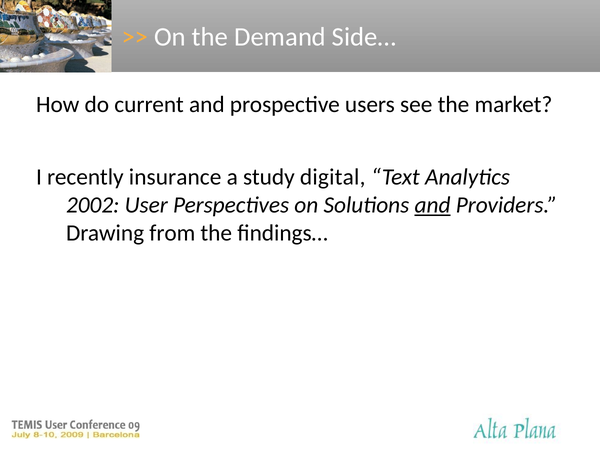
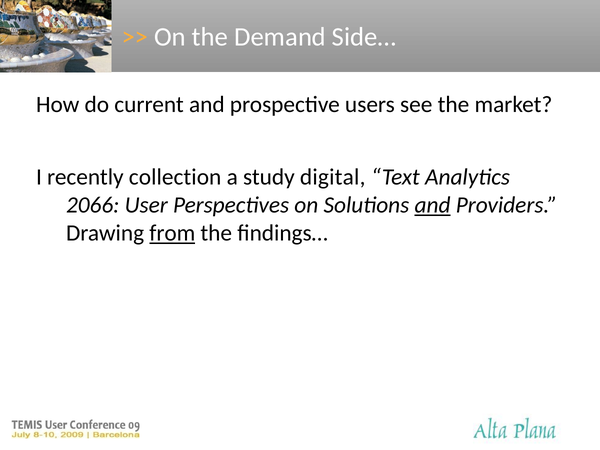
insurance: insurance -> collection (175, 177)
2002: 2002 -> 2066 (93, 205)
from underline: none -> present (172, 233)
